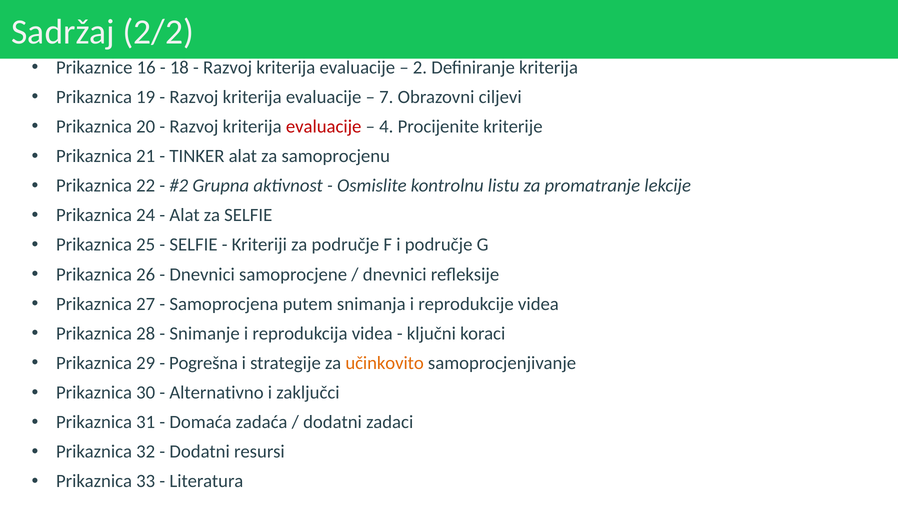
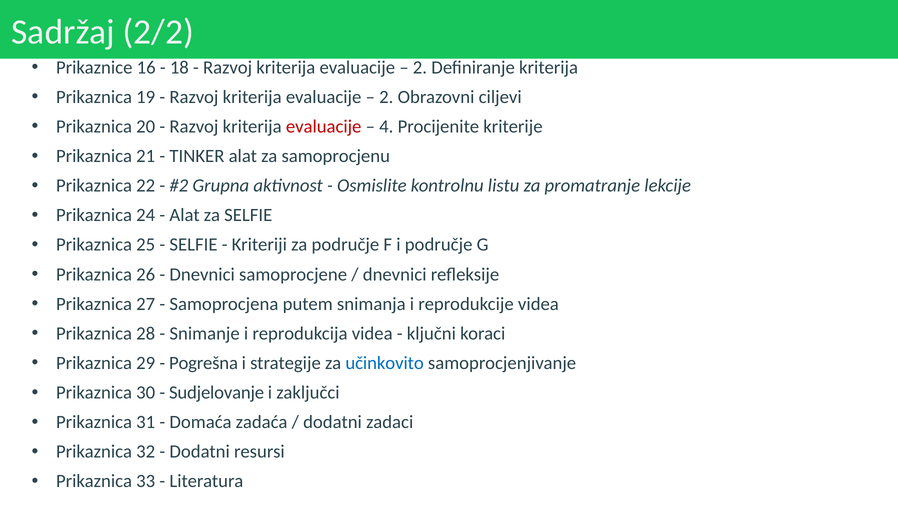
7: 7 -> 2 (386, 97)
učinkovito colour: orange -> blue (385, 363)
Alternativno: Alternativno -> Sudjelovanje (217, 393)
